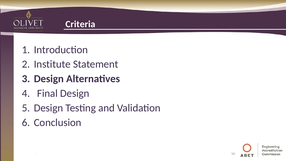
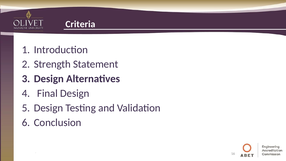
Institute: Institute -> Strength (52, 64)
